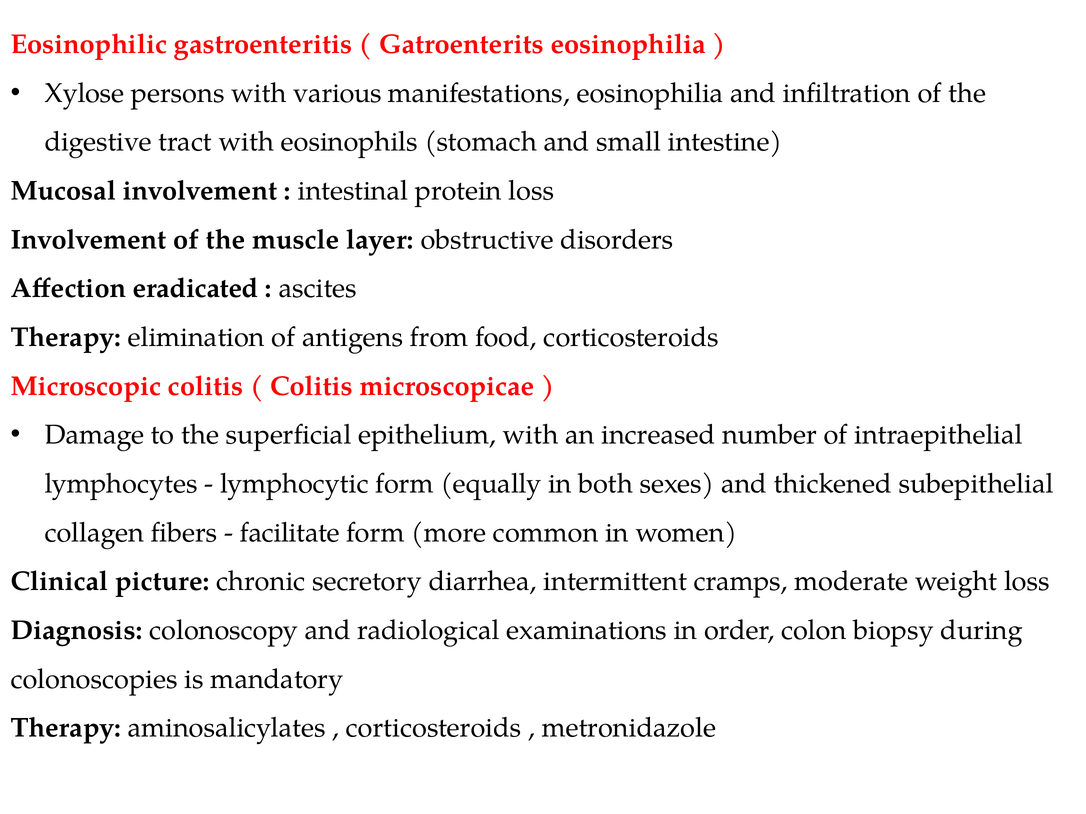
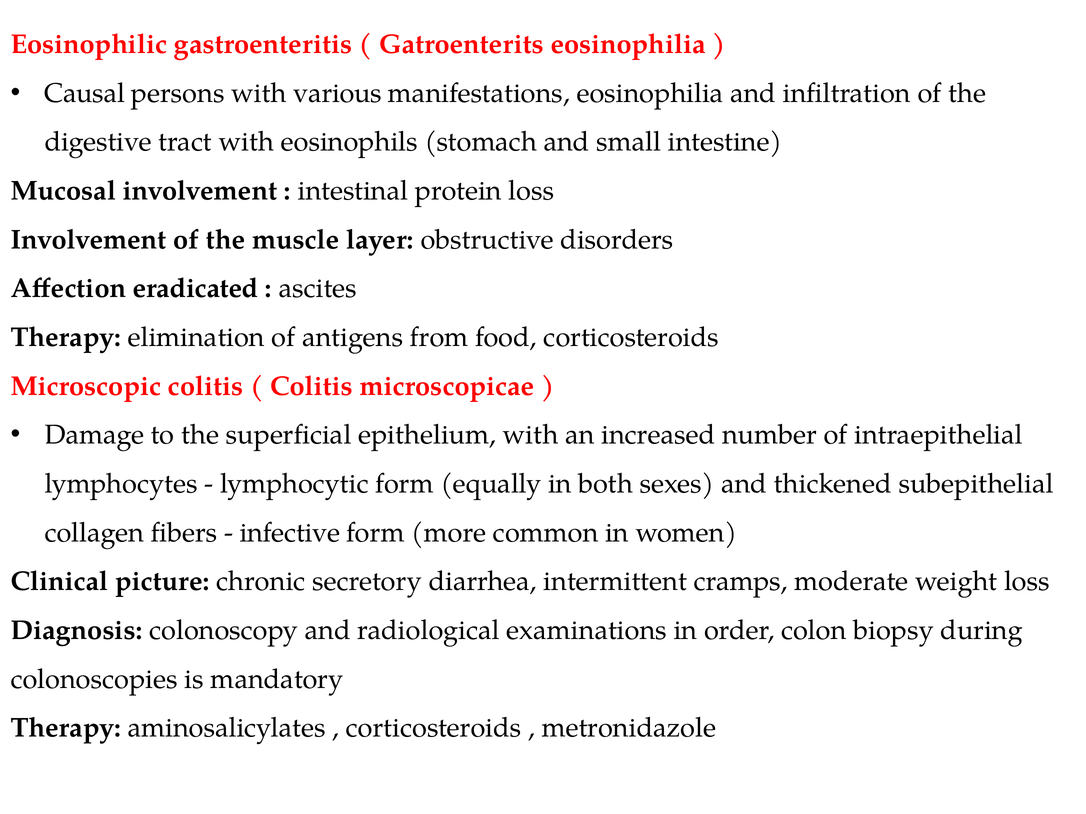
Xylose: Xylose -> Causal (85, 93)
facilitate: facilitate -> infective (290, 533)
